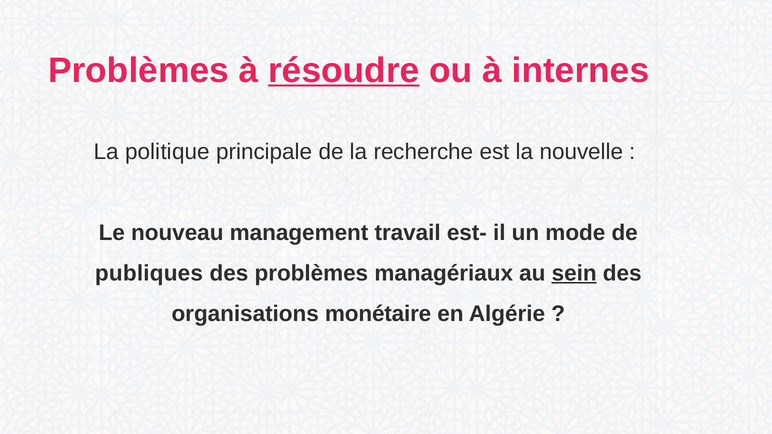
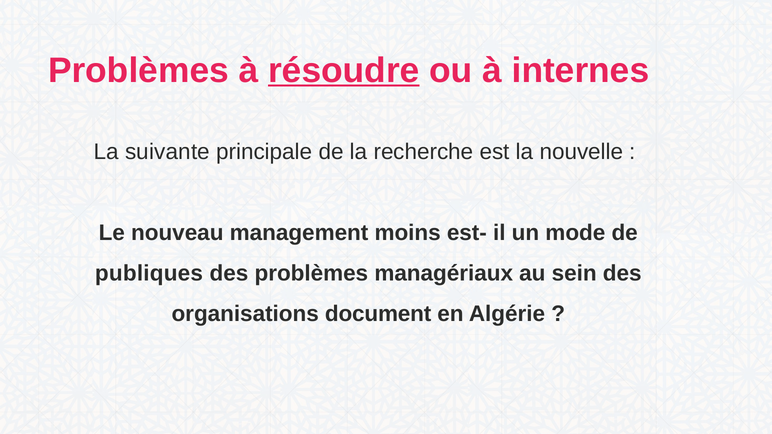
politique: politique -> suivante (167, 152)
travail: travail -> moins (408, 233)
sein underline: present -> none (574, 273)
monétaire: monétaire -> document (378, 314)
